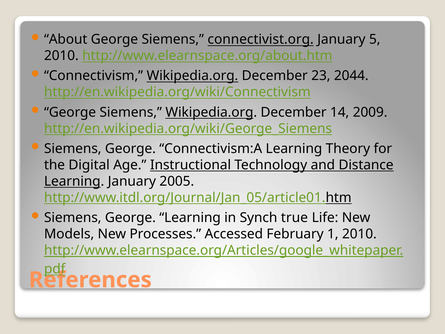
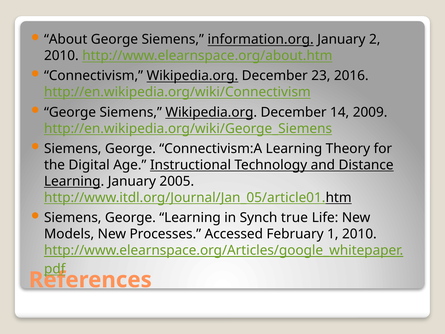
connectivist.org: connectivist.org -> information.org (261, 39)
5: 5 -> 2 (375, 39)
2044: 2044 -> 2016 (351, 76)
